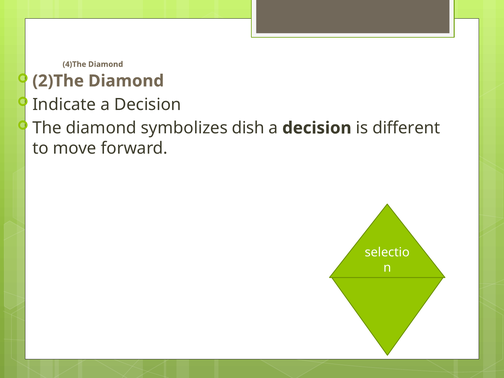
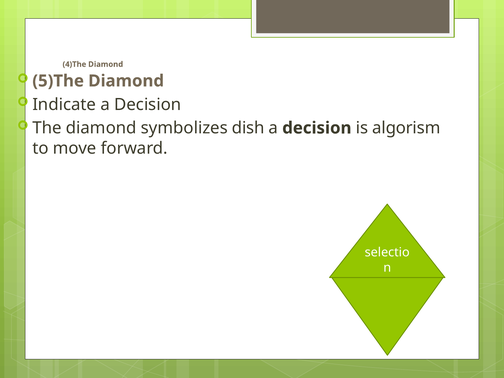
2)The: 2)The -> 5)The (58, 81)
different: different -> algorism (406, 128)
